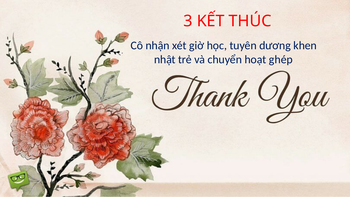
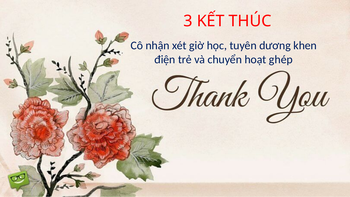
nhật: nhật -> điện (165, 59)
